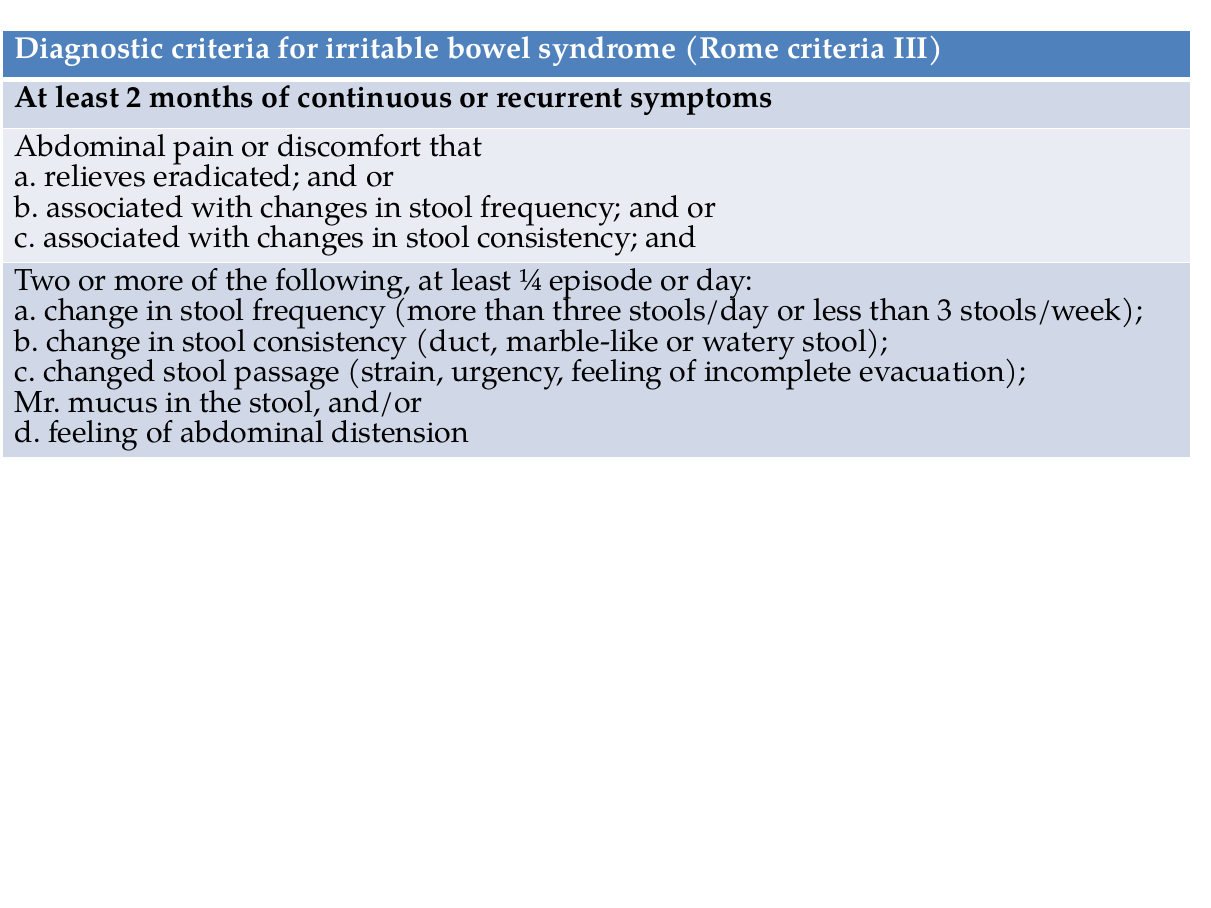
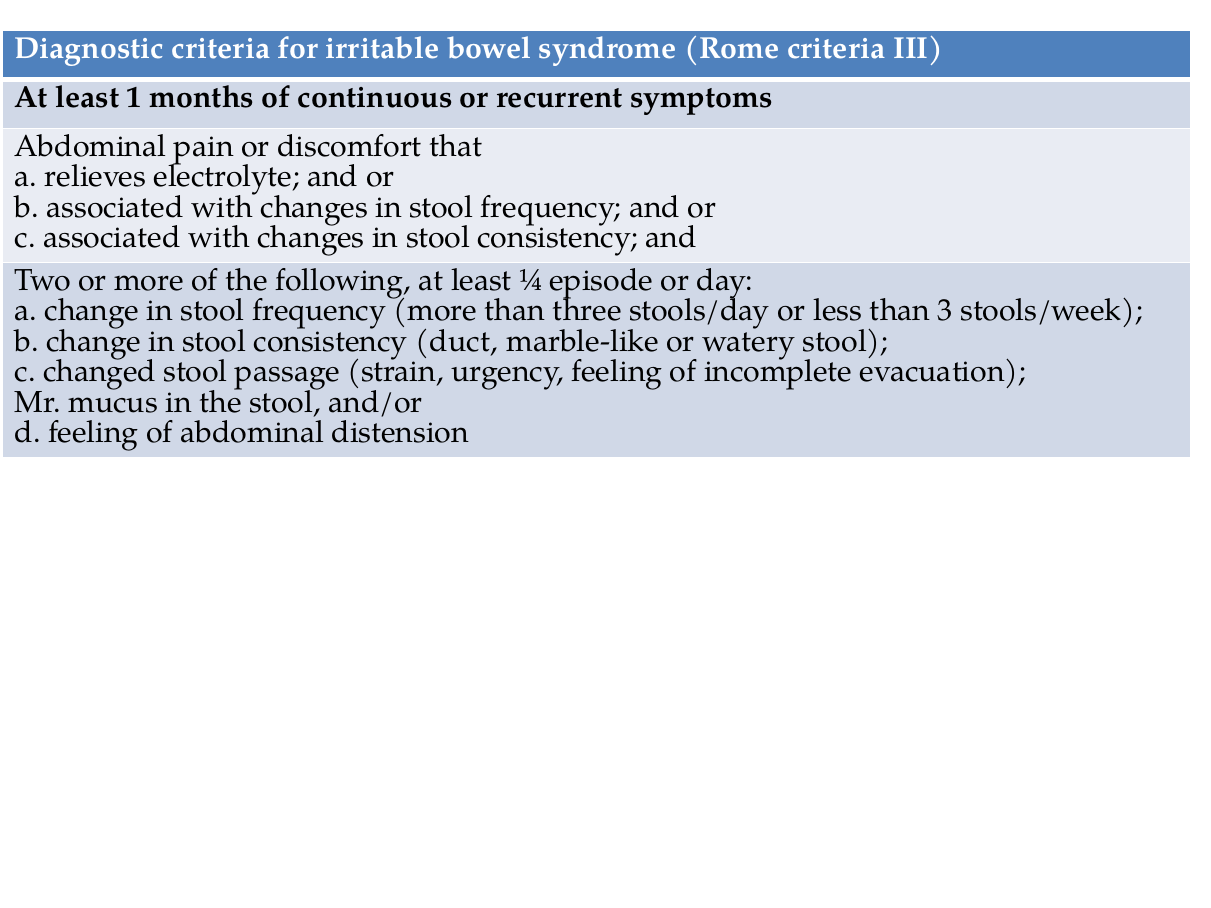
2: 2 -> 1 (134, 97)
eradicated: eradicated -> electrolyte (227, 177)
